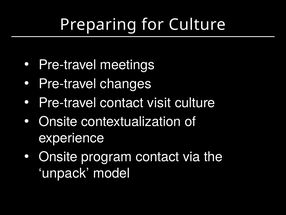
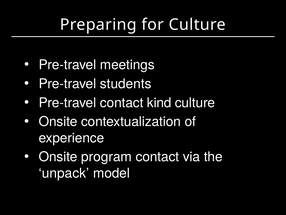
changes: changes -> students (126, 84)
visit: visit -> kind (159, 103)
